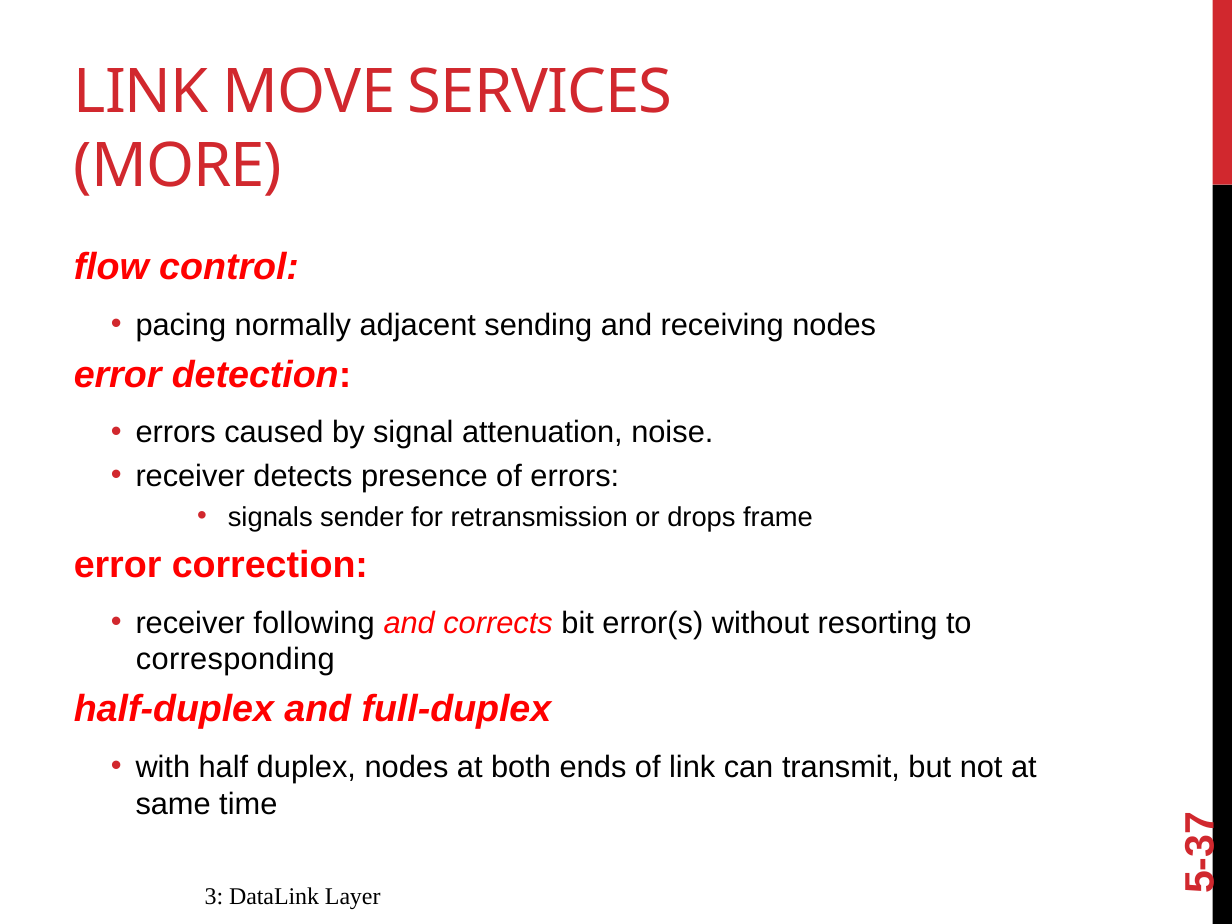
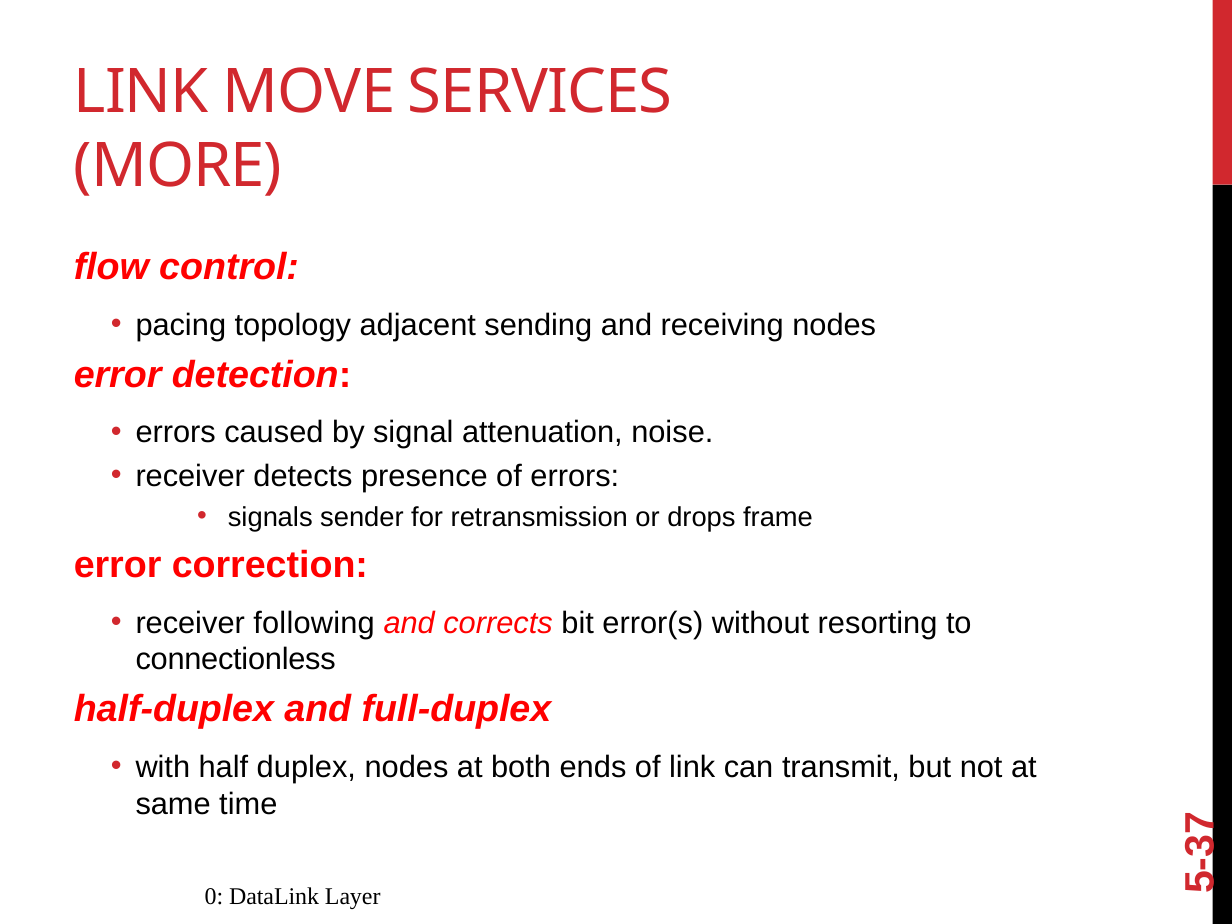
normally: normally -> topology (293, 325)
corresponding: corresponding -> connectionless (236, 660)
3: 3 -> 0 (214, 897)
